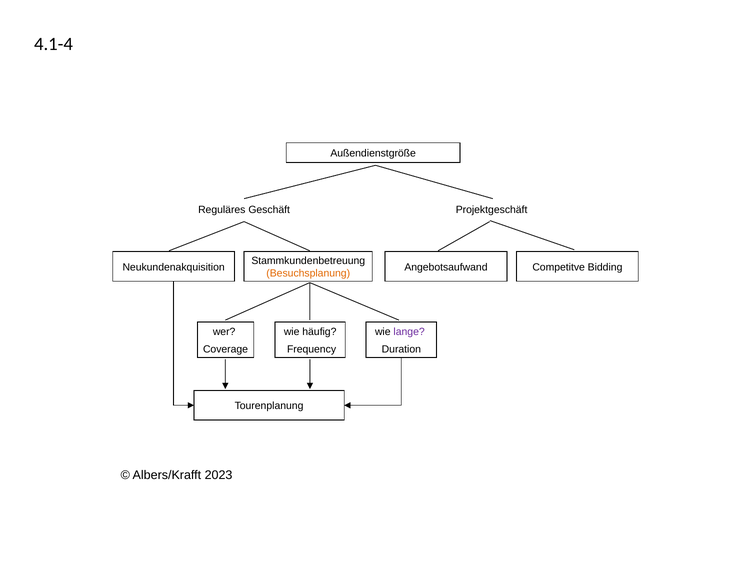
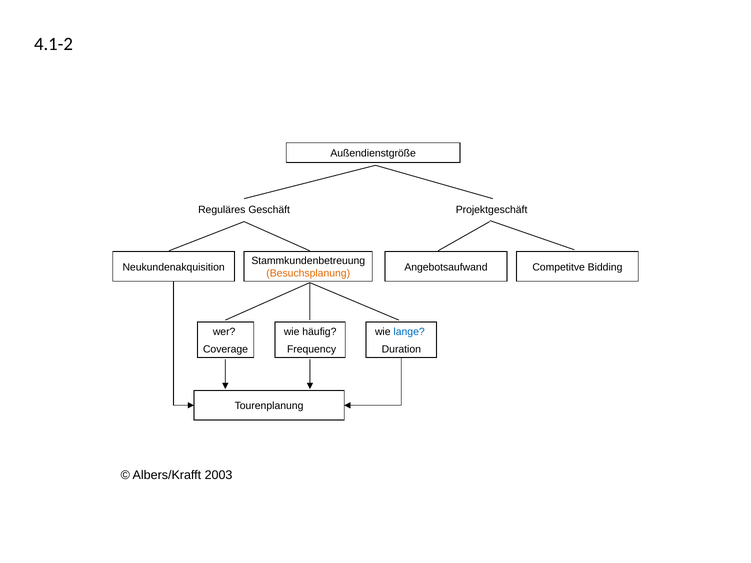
4.1-4: 4.1-4 -> 4.1-2 (53, 44)
lange colour: purple -> blue (409, 332)
2023: 2023 -> 2003 (219, 476)
